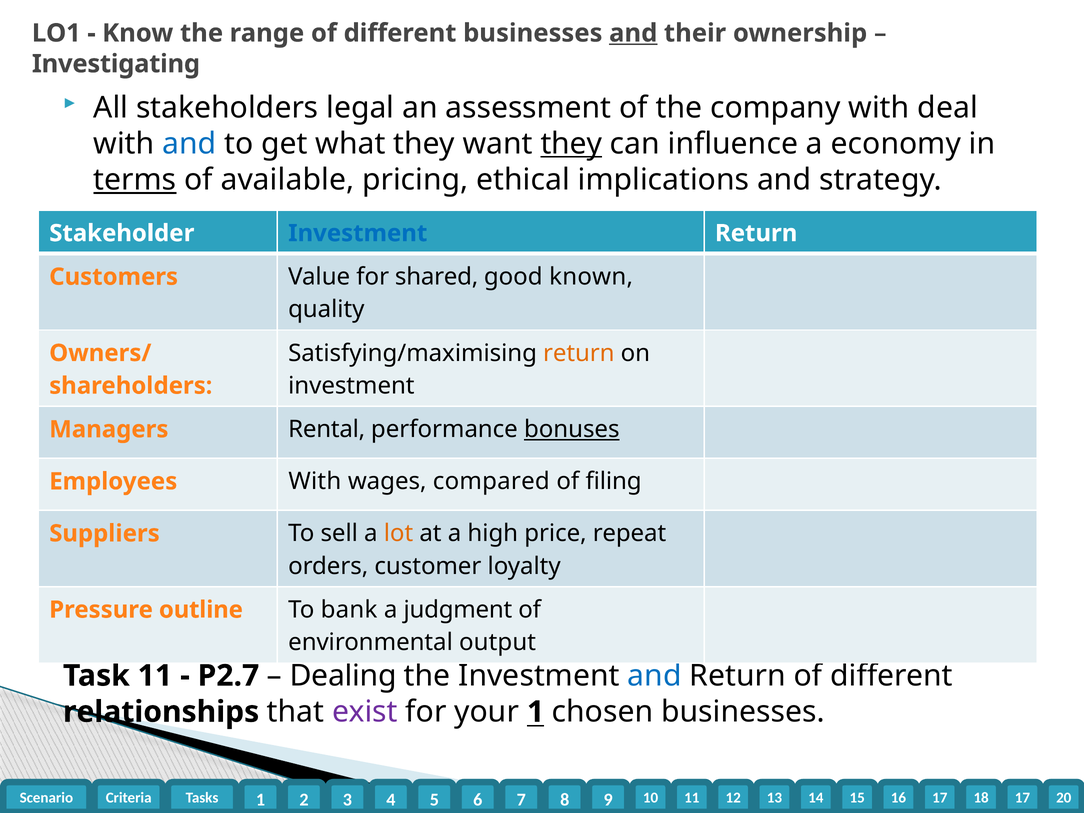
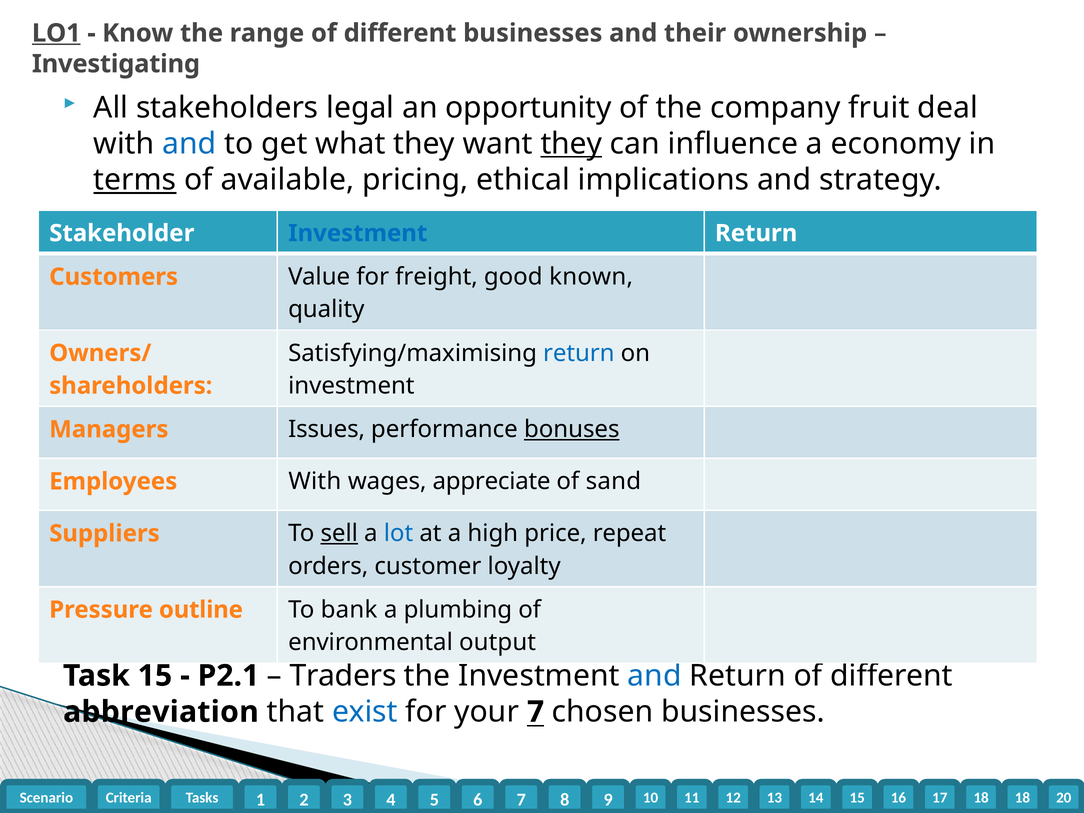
LO1 underline: none -> present (56, 33)
and underline: present -> none (633, 33)
assessment: assessment -> opportunity (528, 108)
company with: with -> fruit (879, 108)
shared: shared -> freight (436, 277)
return colour: orange -> blue (579, 353)
Rental: Rental -> Issues (327, 429)
compared: compared -> appreciate (492, 481)
filing: filing -> sand (613, 481)
sell underline: none -> present (339, 534)
lot colour: orange -> blue (399, 534)
judgment: judgment -> plumbing (458, 610)
Task 11: 11 -> 15 (155, 676)
P2.7: P2.7 -> P2.1 (228, 676)
Dealing: Dealing -> Traders (343, 676)
relationships: relationships -> abbreviation (161, 712)
exist colour: purple -> blue (365, 712)
your 1: 1 -> 7 (536, 712)
17: 17 -> 18 (1022, 798)
